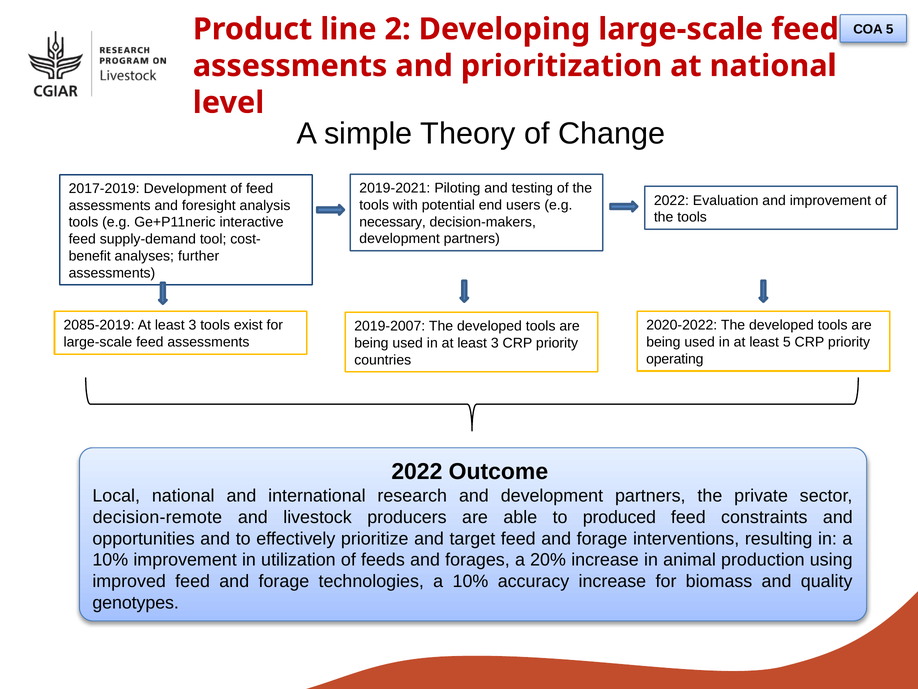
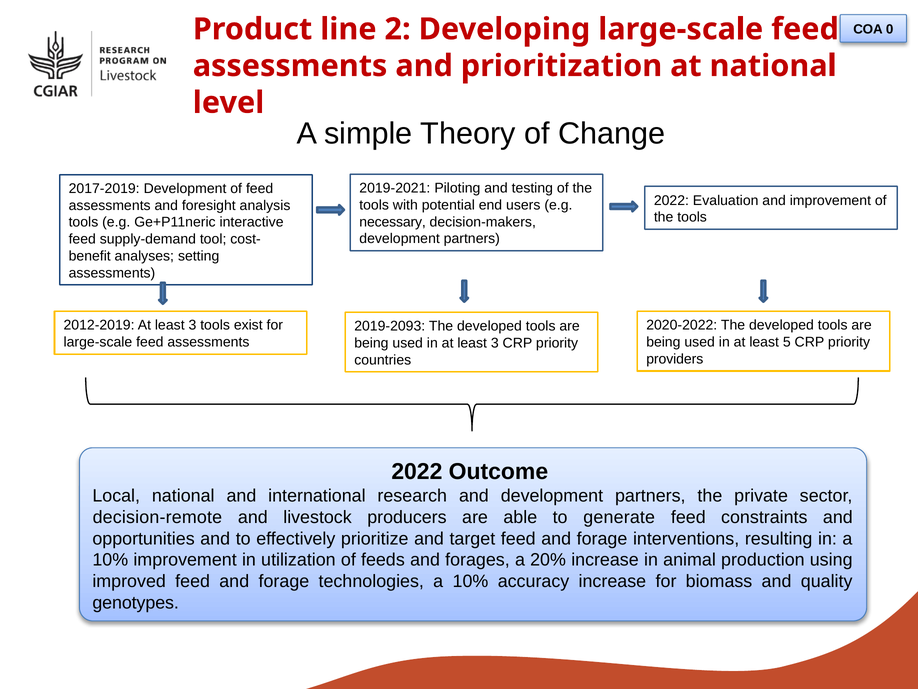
COA 5: 5 -> 0 (890, 29)
further: further -> setting (199, 256)
2085-2019: 2085-2019 -> 2012-2019 (99, 325)
2019-2007: 2019-2007 -> 2019-2093 (390, 326)
operating: operating -> providers (675, 359)
produced: produced -> generate (619, 517)
